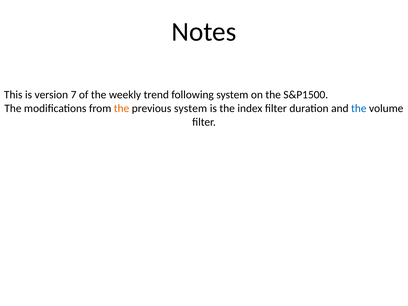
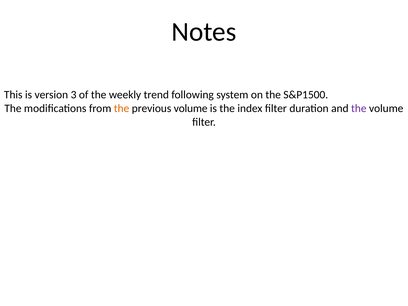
7: 7 -> 3 (74, 95)
previous system: system -> volume (191, 108)
the colour: blue -> purple (359, 108)
